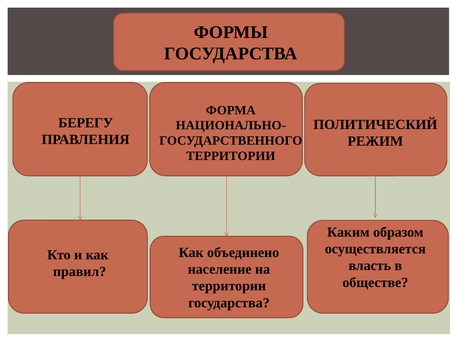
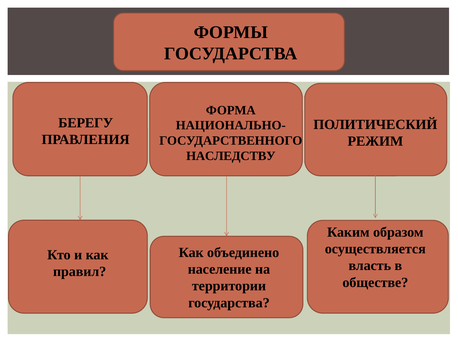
ТЕРРИТОРИИ: ТЕРРИТОРИИ -> НАСЛЕДСТВУ (231, 156)
